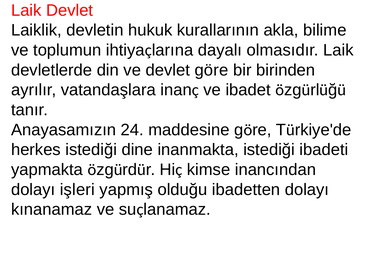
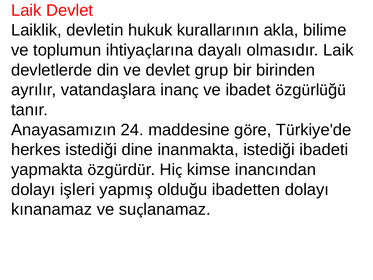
devlet göre: göre -> grup (211, 70)
